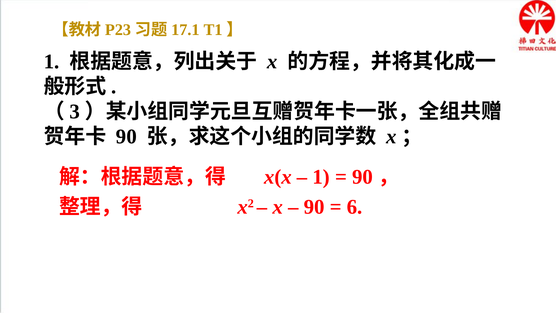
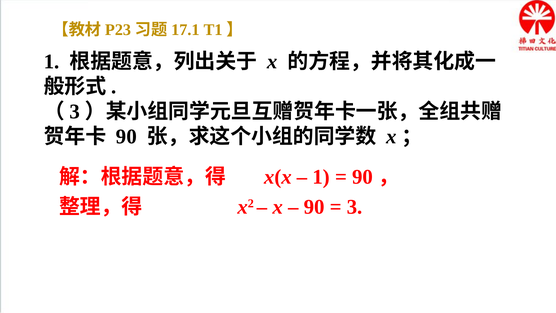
6: 6 -> 3 (355, 207)
